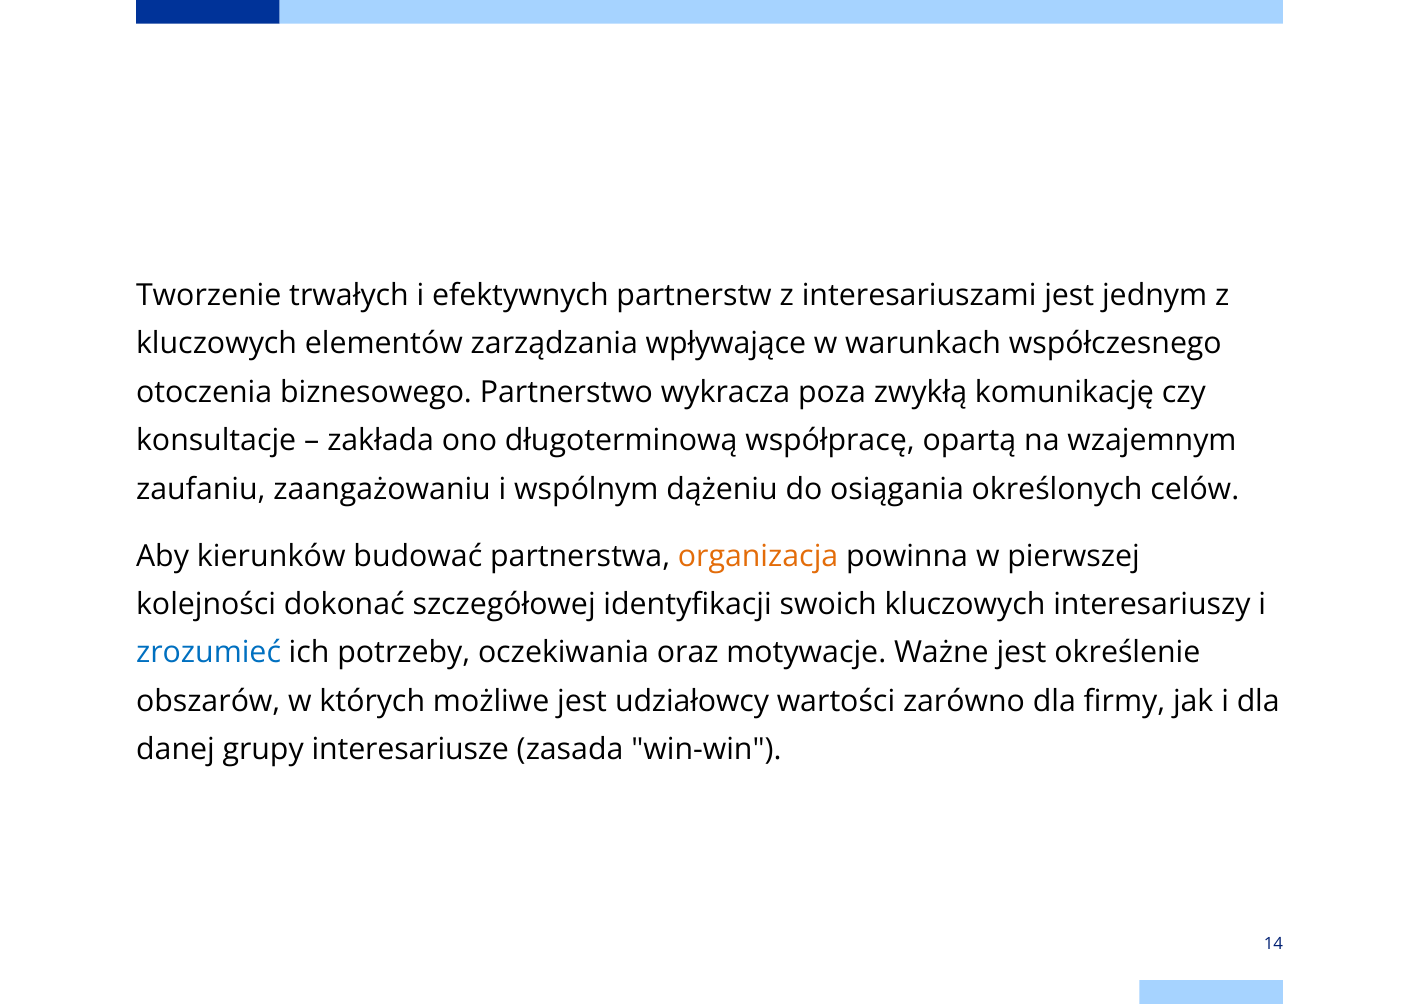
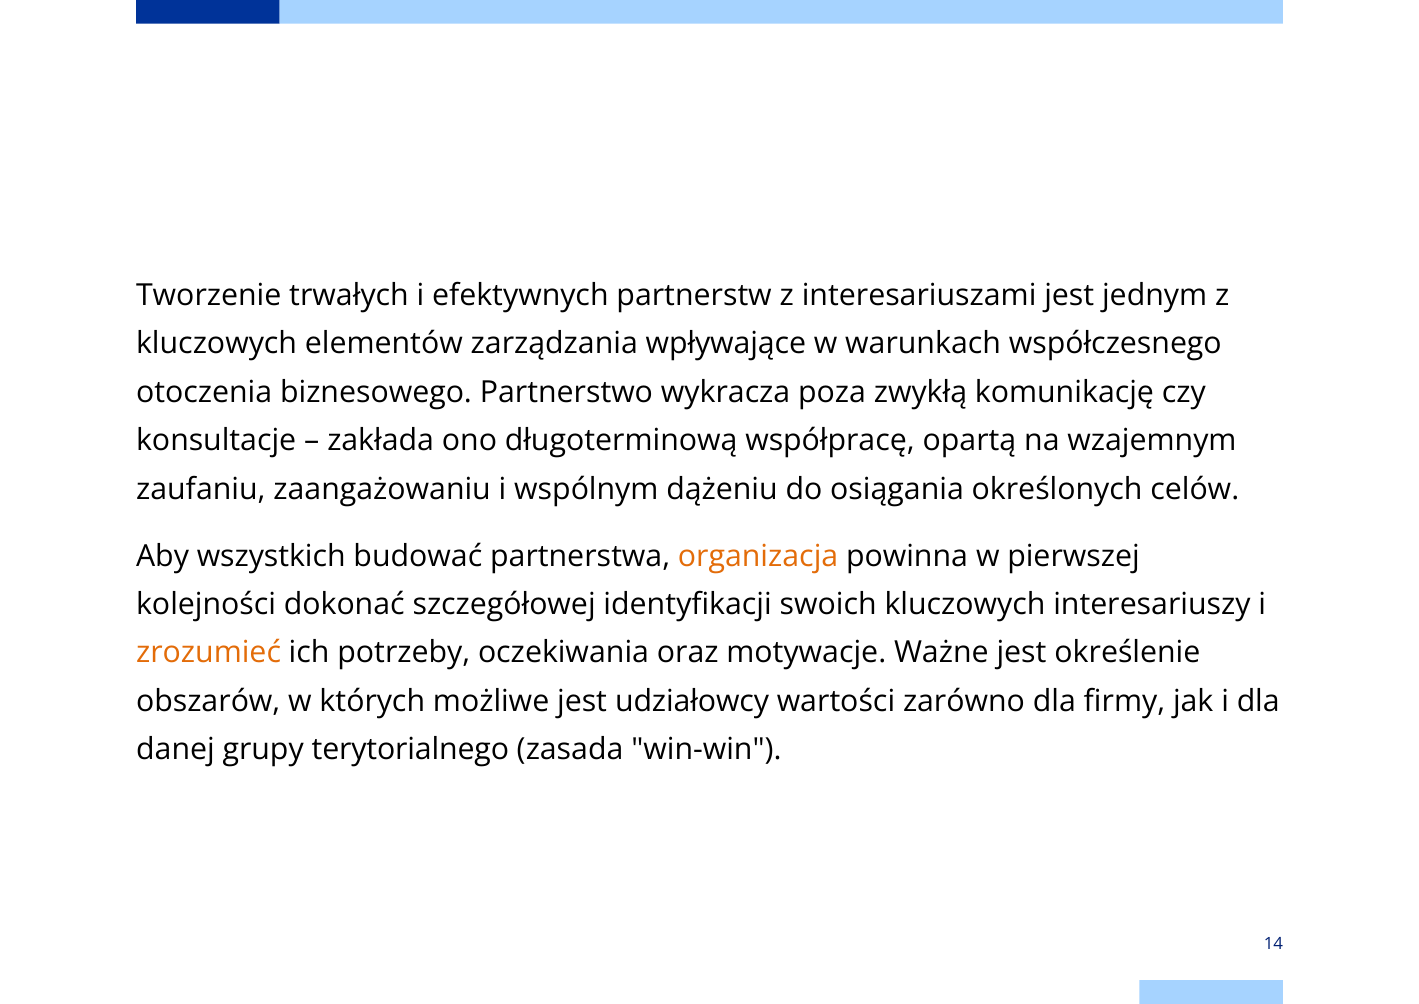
kierunków: kierunków -> wszystkich (271, 556)
zrozumieć colour: blue -> orange (209, 652)
interesariusze: interesariusze -> terytorialnego (410, 749)
